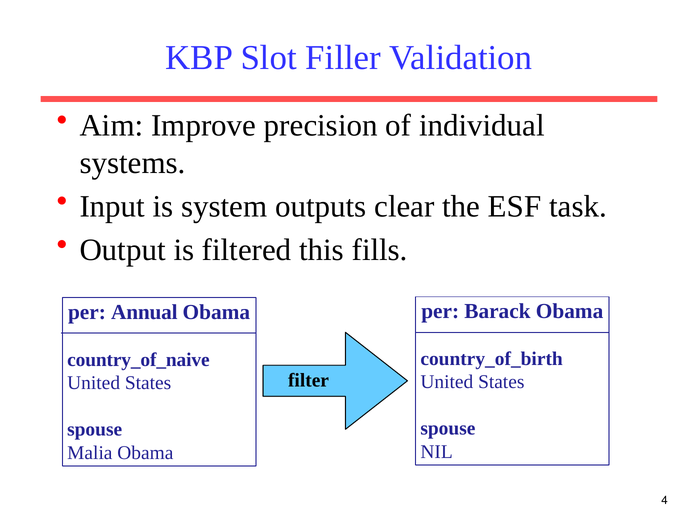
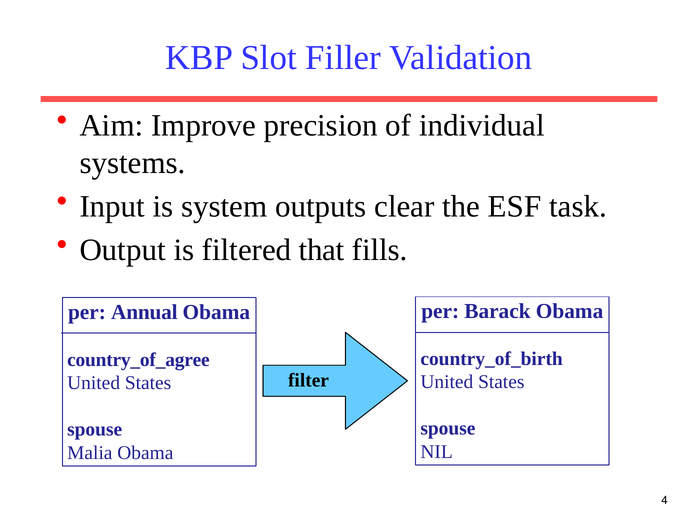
this: this -> that (322, 250)
country_of_naive: country_of_naive -> country_of_agree (138, 359)
